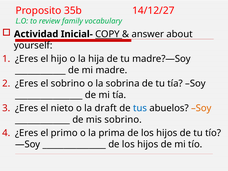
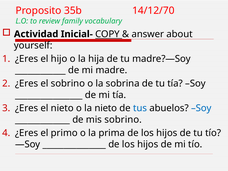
14/12/27: 14/12/27 -> 14/12/70 (153, 11)
la draft: draft -> nieto (106, 108)
Soy colour: orange -> blue (201, 108)
